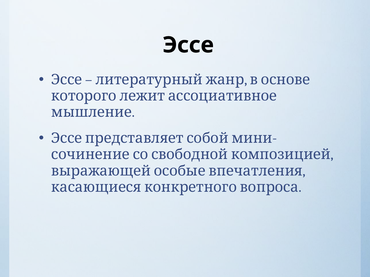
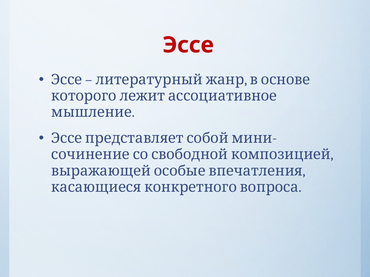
Эссе colour: black -> red (188, 45)
